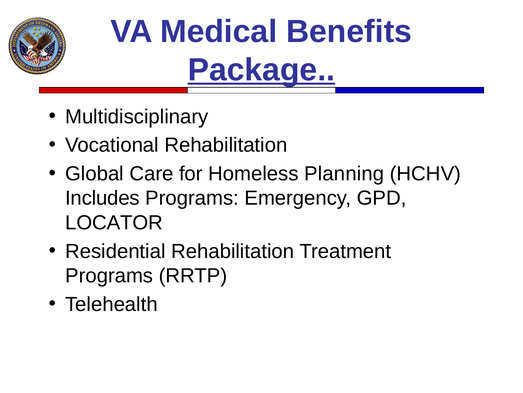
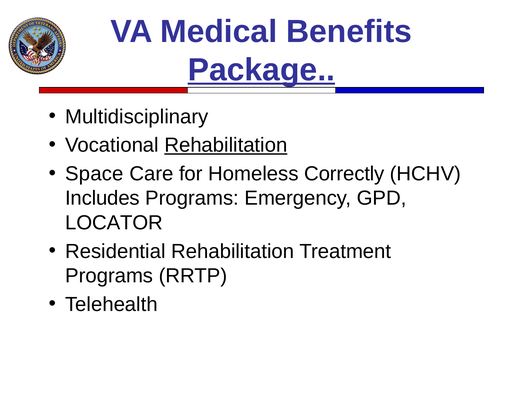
Rehabilitation underline: none -> present (226, 145)
Global: Global -> Space (94, 173)
Planning: Planning -> Correctly (344, 173)
